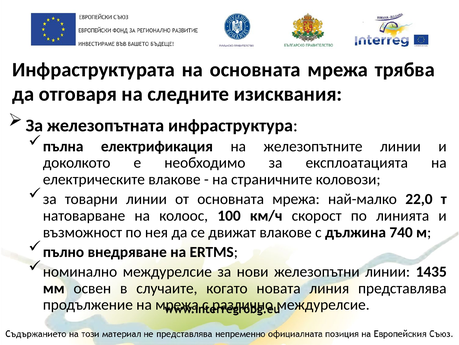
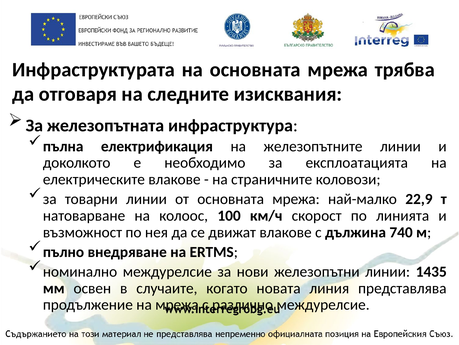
22,0: 22,0 -> 22,9 (419, 199)
